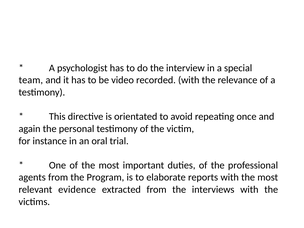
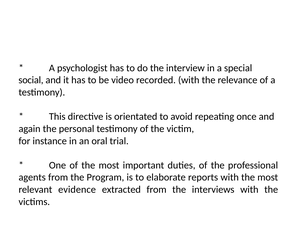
team: team -> social (31, 80)
